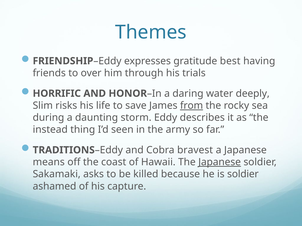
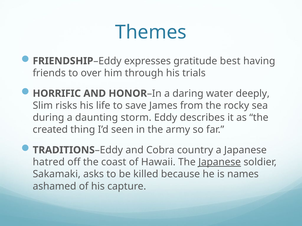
from underline: present -> none (192, 106)
instead: instead -> created (50, 130)
bravest: bravest -> country (195, 150)
means: means -> hatred (49, 162)
is soldier: soldier -> names (243, 175)
